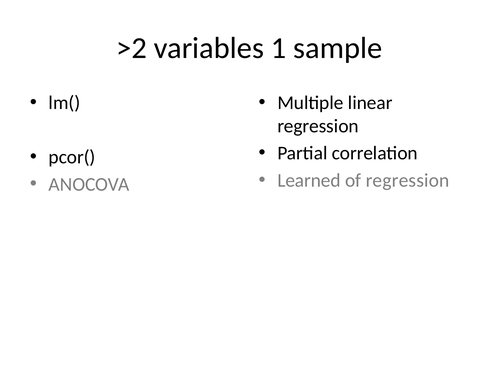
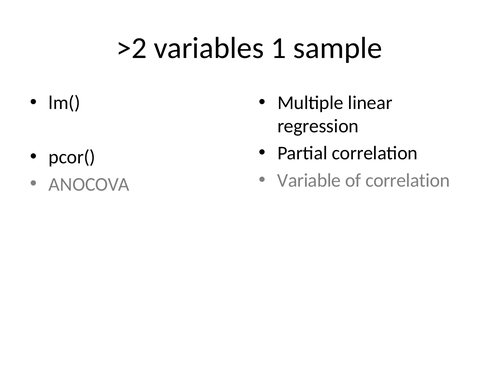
Learned: Learned -> Variable (309, 181)
of regression: regression -> correlation (408, 181)
